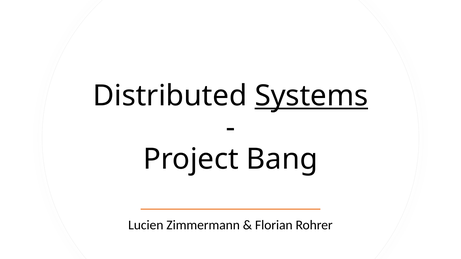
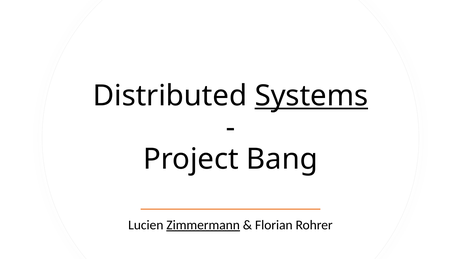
Zimmermann underline: none -> present (203, 225)
